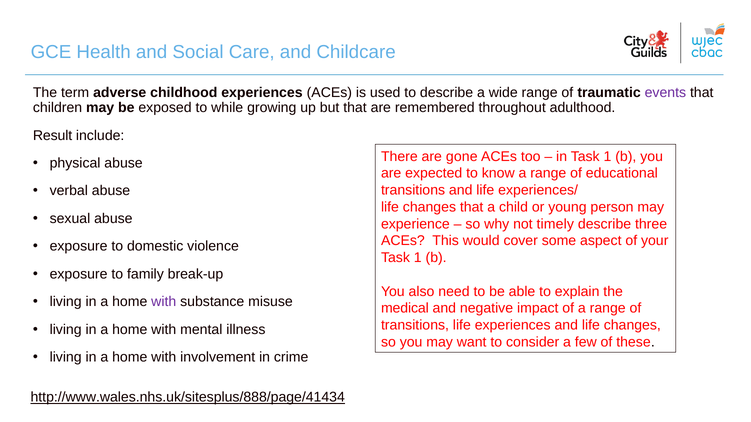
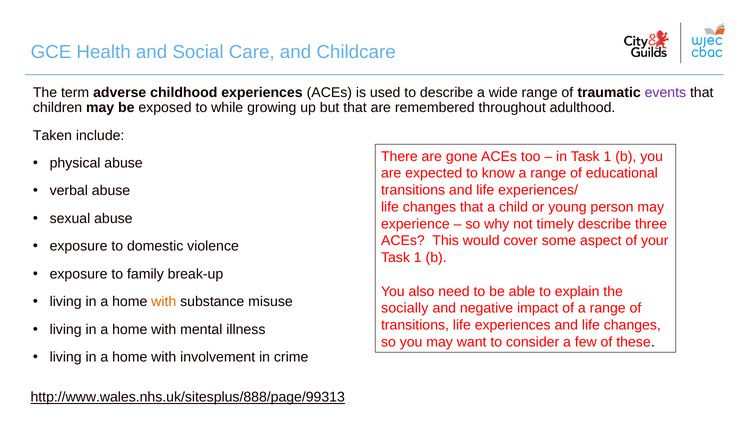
Result: Result -> Taken (52, 136)
with colour: purple -> orange (164, 302)
medical: medical -> socially (405, 309)
http://www.wales.nhs.uk/sitesplus/888/page/41434: http://www.wales.nhs.uk/sitesplus/888/page/41434 -> http://www.wales.nhs.uk/sitesplus/888/page/99313 (188, 398)
